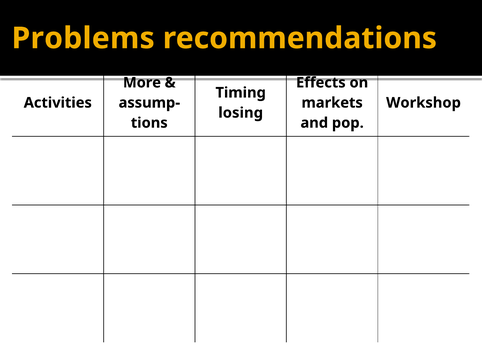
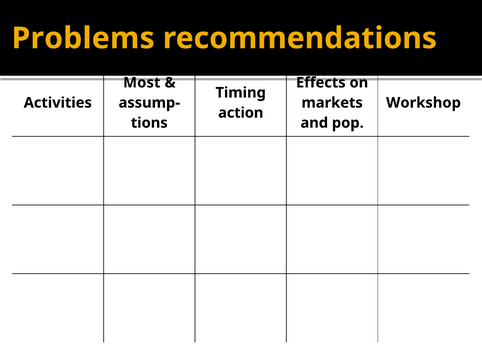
More: More -> Most (142, 82)
losing: losing -> action (241, 113)
